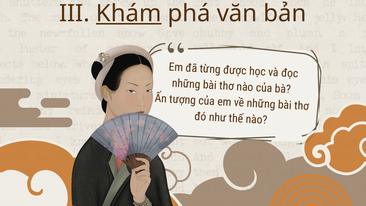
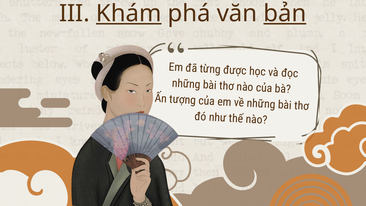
bản underline: none -> present (285, 13)
